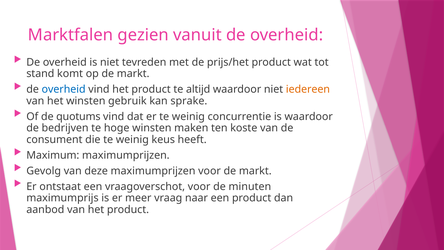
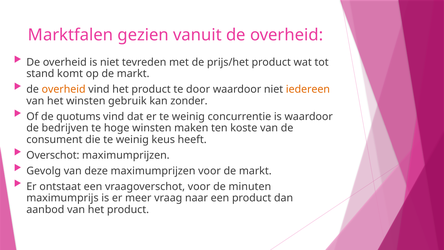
overheid colour: blue -> orange (64, 89)
altijd: altijd -> door (198, 89)
sprake: sprake -> zonder (189, 101)
Maximum: Maximum -> Overschot (53, 155)
